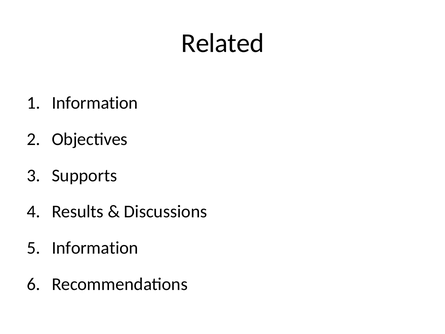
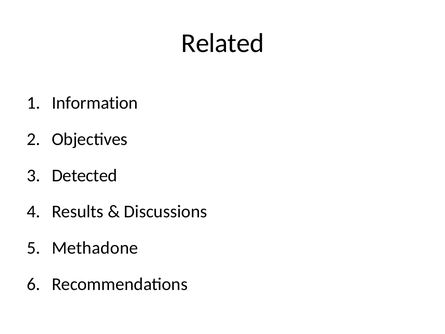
Supports: Supports -> Detected (85, 175)
Information: Information -> Methadone (95, 248)
